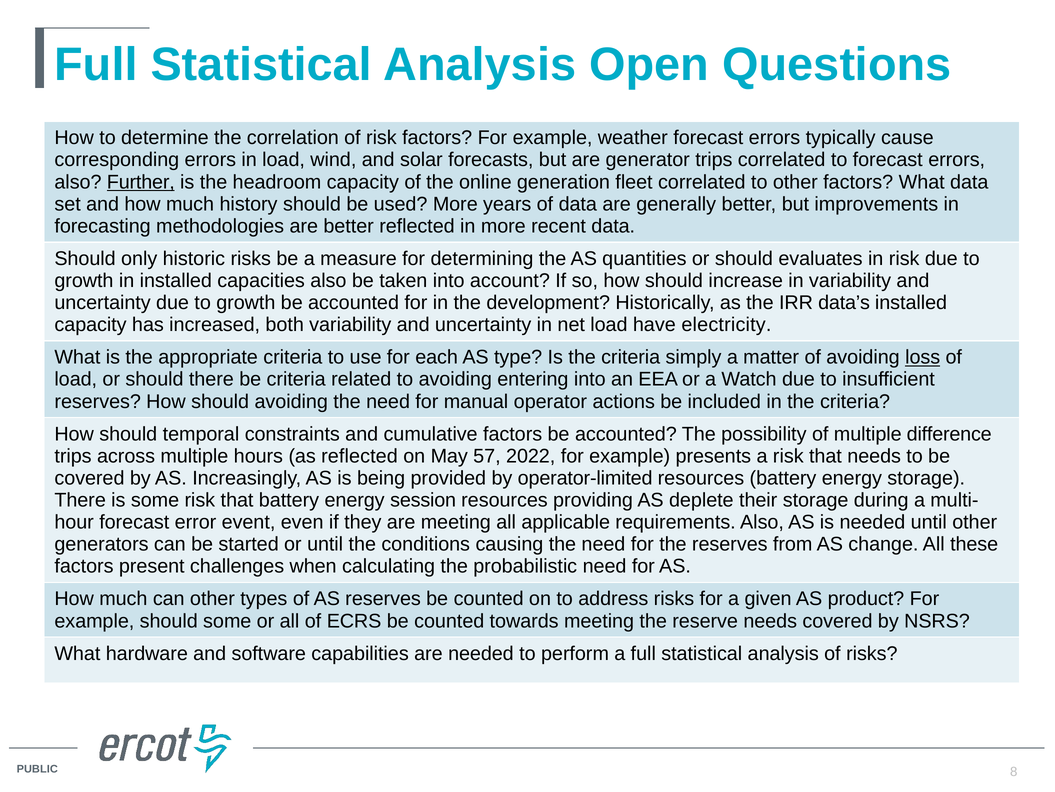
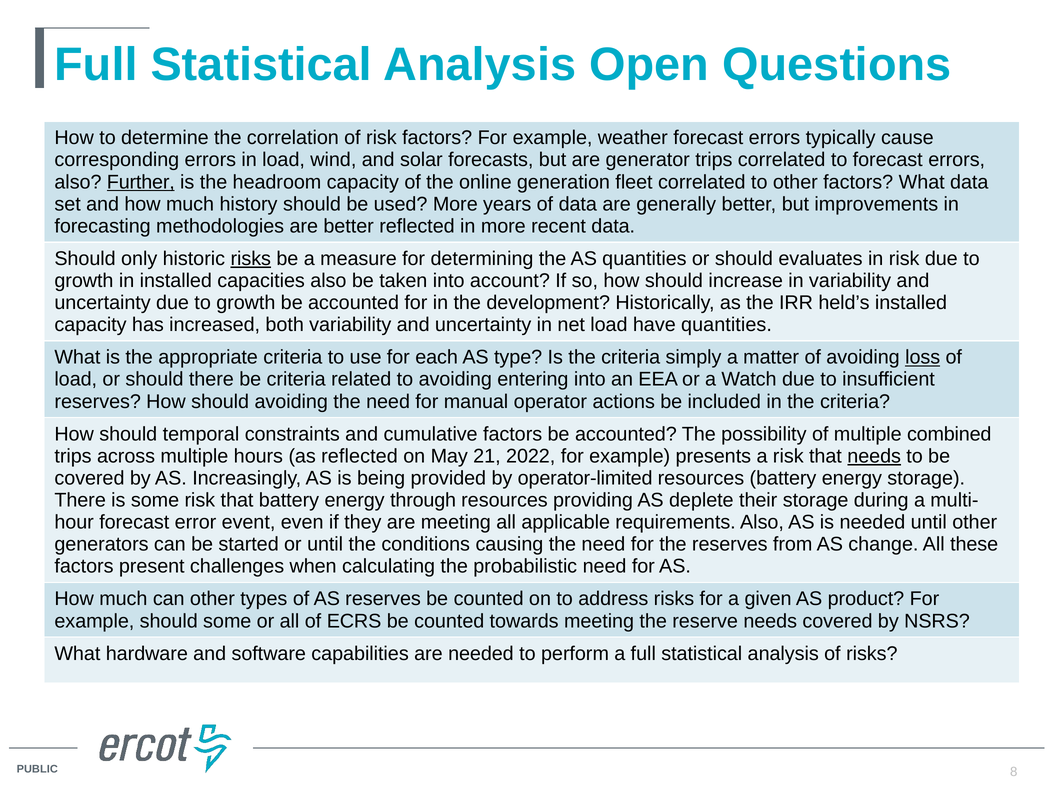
risks underline: none -> present (251, 258)
data’s: data’s -> held’s (844, 302)
have electricity: electricity -> quantities (726, 324)
difference: difference -> combined (949, 434)
57: 57 -> 21 (487, 456)
needs underline: none -> present (874, 456)
session: session -> through (423, 500)
